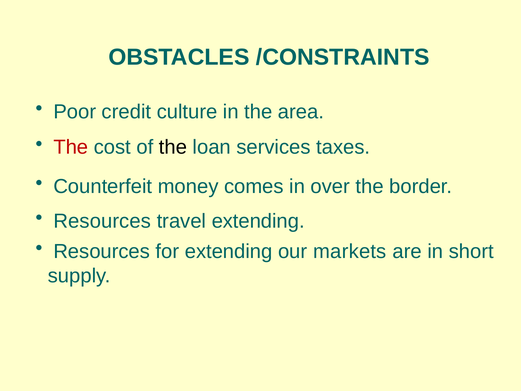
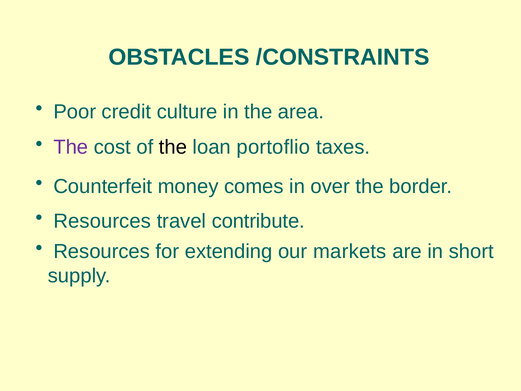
The colour: red -> purple (71, 147)
services: services -> portoflio (273, 147)
travel extending: extending -> contribute (258, 221)
